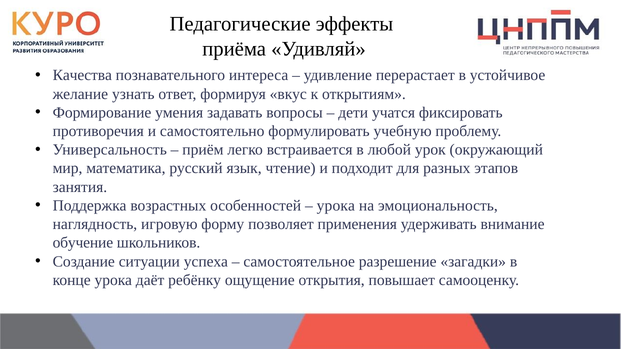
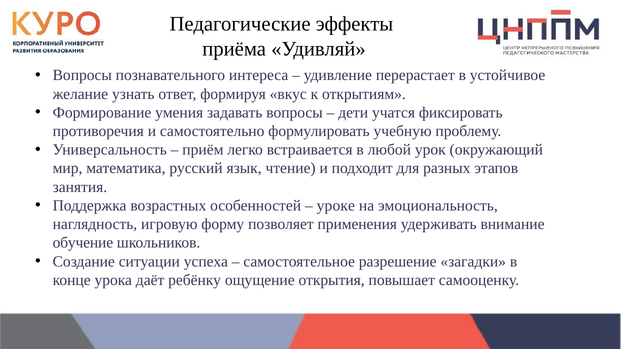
Качества: Качества -> Вопросы (82, 75)
урока: урока -> уроке (336, 206)
